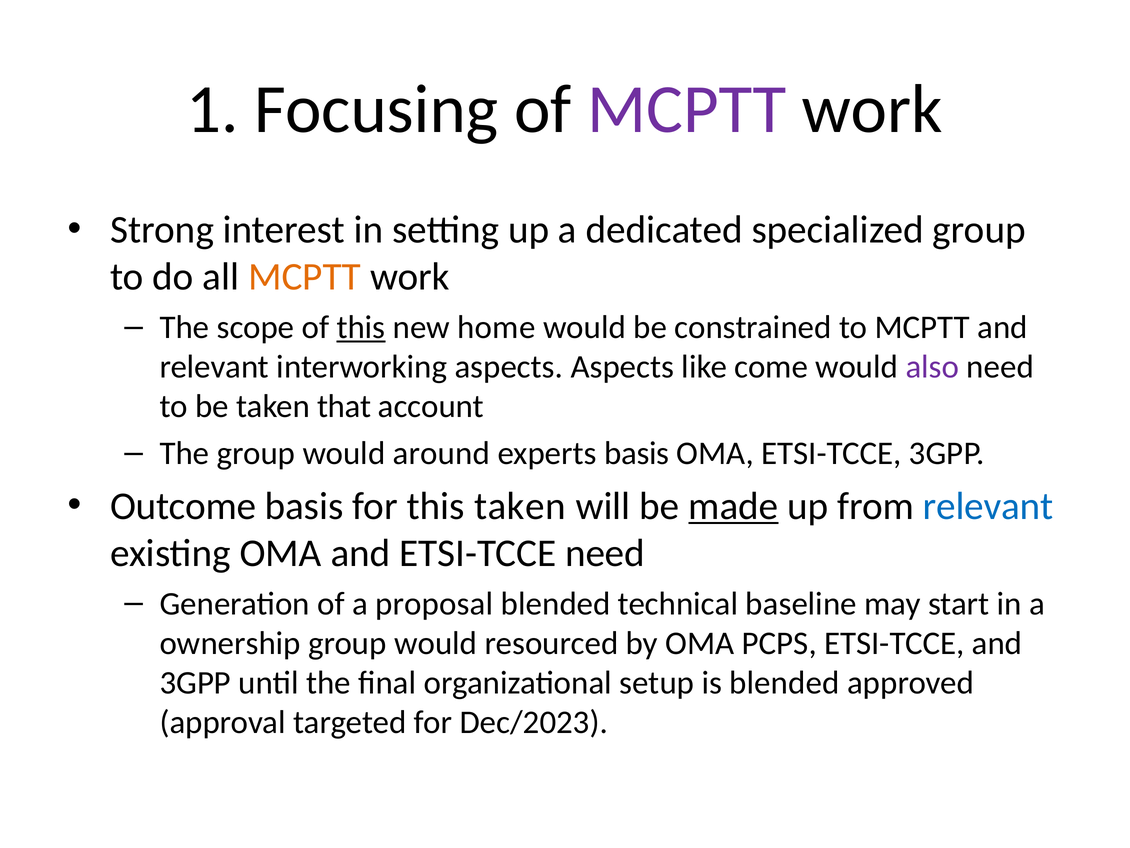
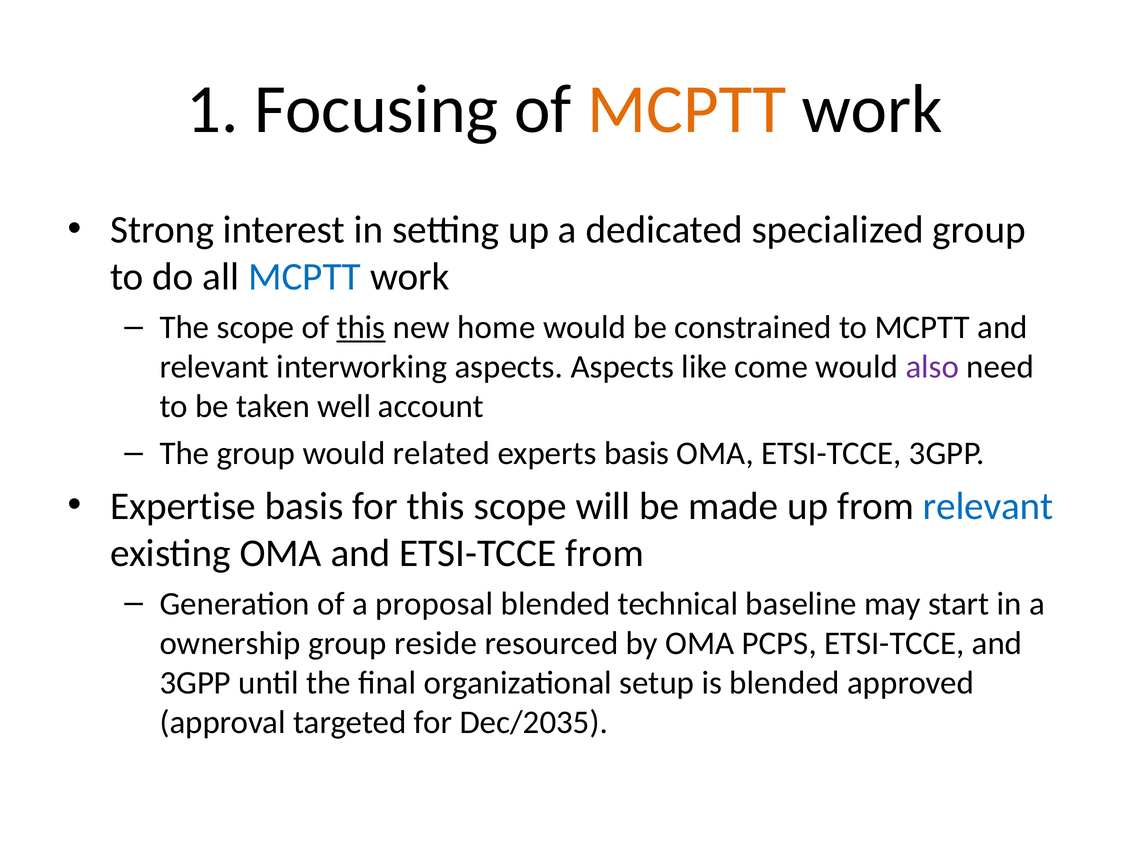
MCPTT colour: purple -> orange (687, 109)
MCPTT colour: orange -> blue (305, 277)
that: that -> well (344, 406)
around: around -> related (441, 453)
Outcome: Outcome -> Expertise (183, 506)
this taken: taken -> scope (520, 506)
made underline: present -> none (733, 506)
ETSI-TCCE need: need -> from (605, 553)
would: would -> reside (436, 643)
Dec/2023: Dec/2023 -> Dec/2035 (534, 722)
